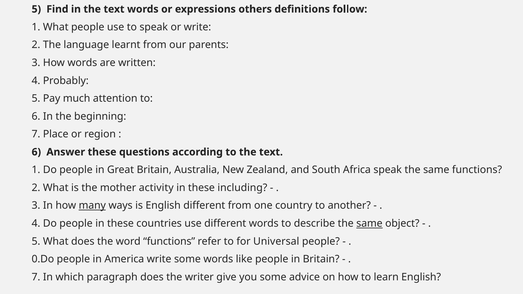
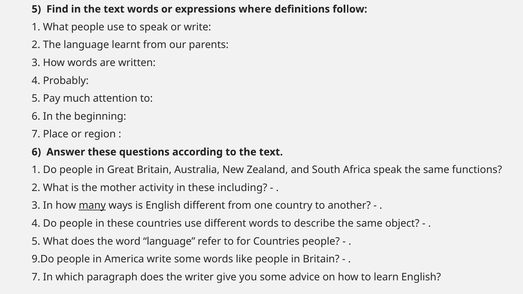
others: others -> where (255, 9)
same underline: present -> none (369, 224)
word functions: functions -> language (169, 241)
for Universal: Universal -> Countries (276, 241)
0.Do: 0.Do -> 9.Do (43, 259)
